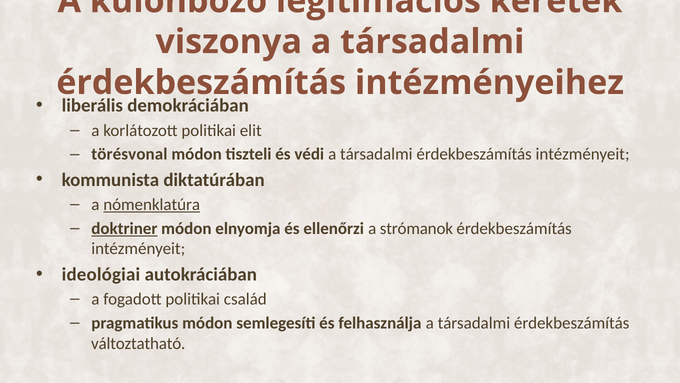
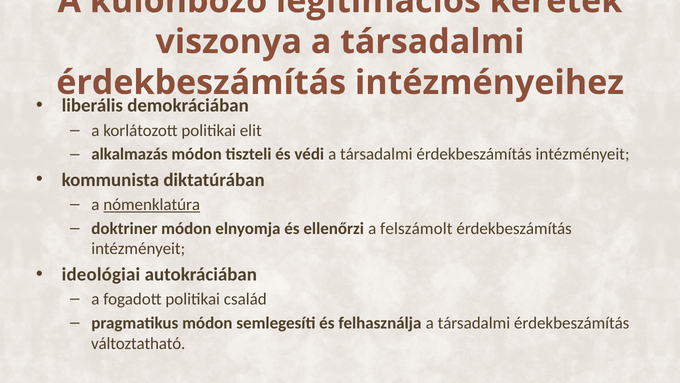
törésvonal: törésvonal -> alkalmazás (130, 154)
doktriner underline: present -> none (124, 228)
strómanok: strómanok -> felszámolt (416, 228)
